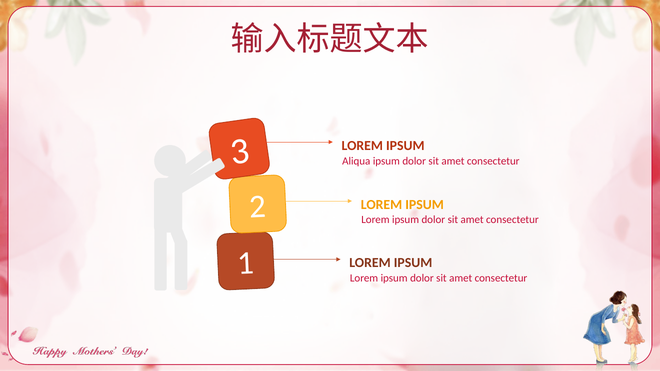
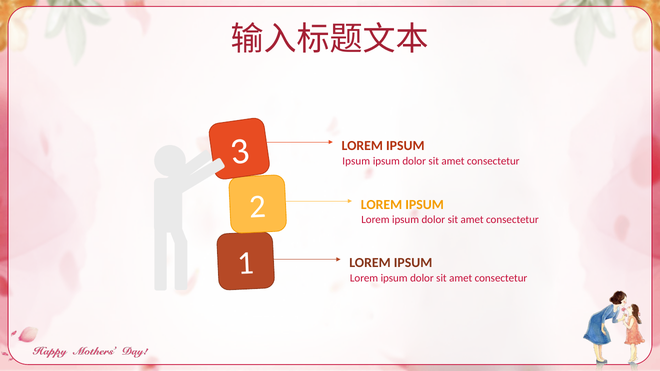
Aliqua: Aliqua -> Ipsum (356, 161)
